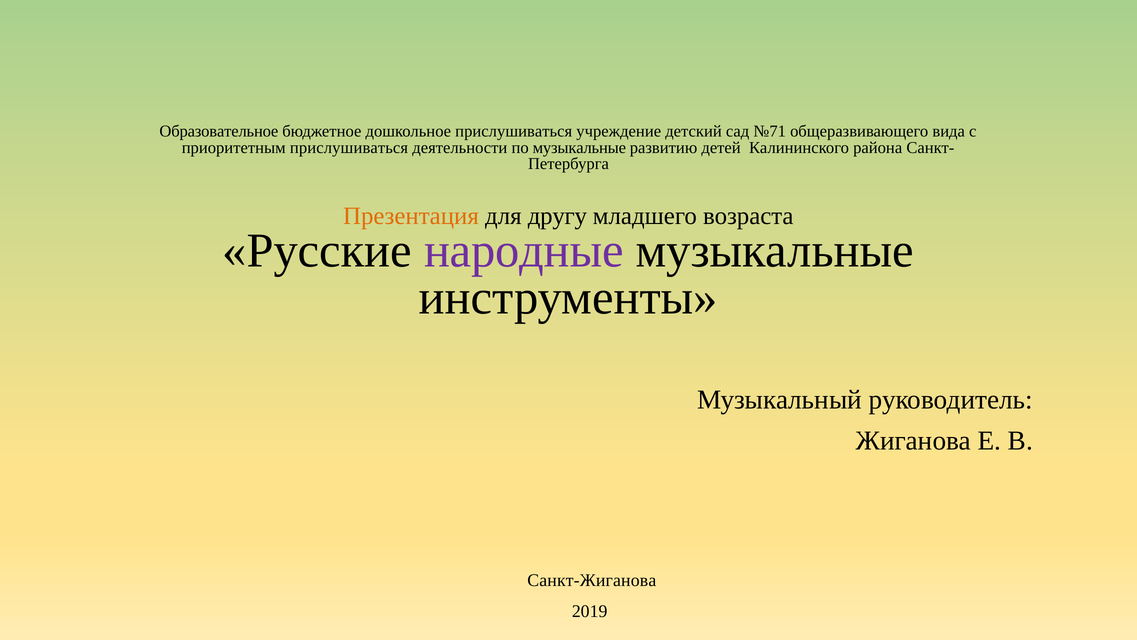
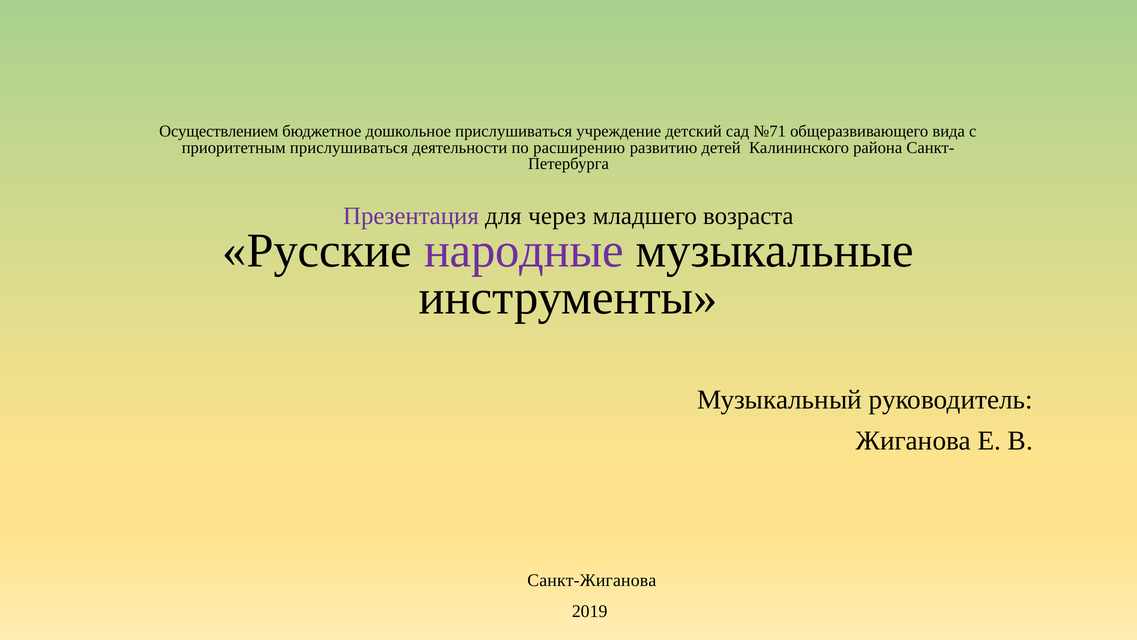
Образовательное: Образовательное -> Осуществлением (219, 131)
по музыкальные: музыкальные -> расширению (579, 147)
Презентация colour: orange -> purple (411, 216)
другу: другу -> через (557, 216)
